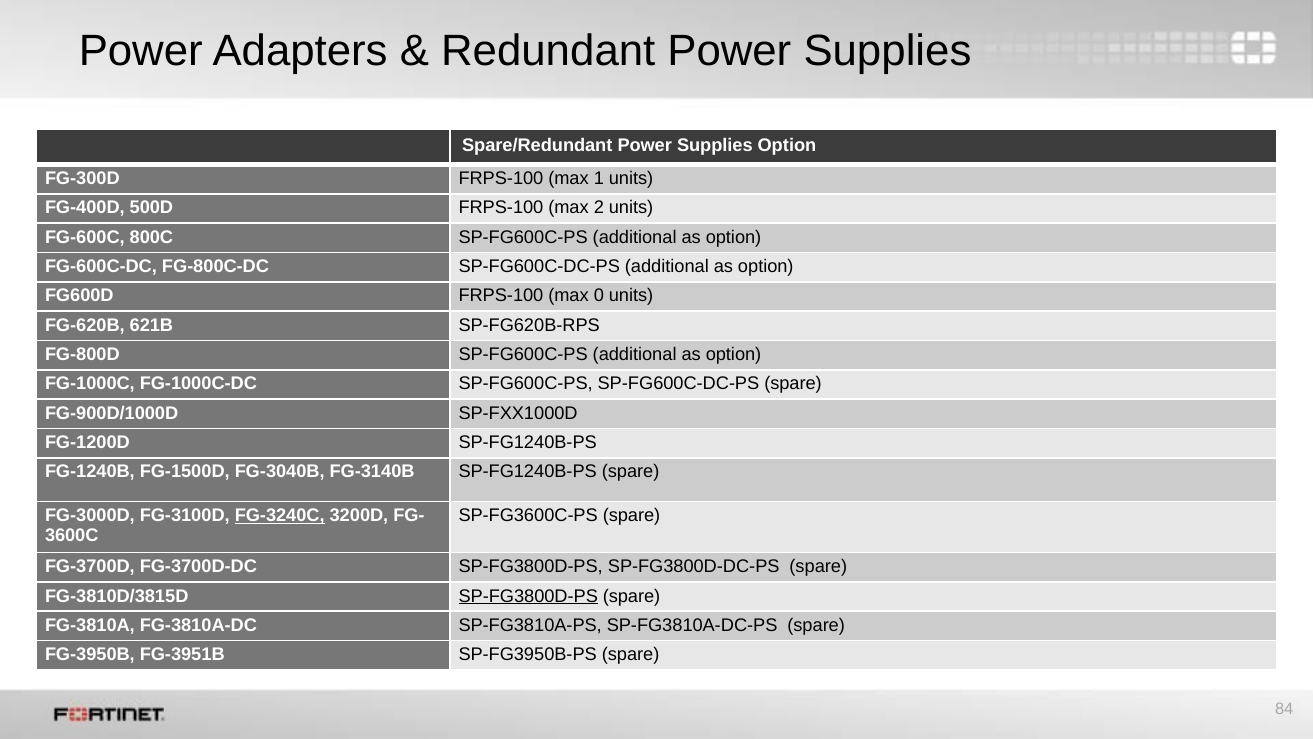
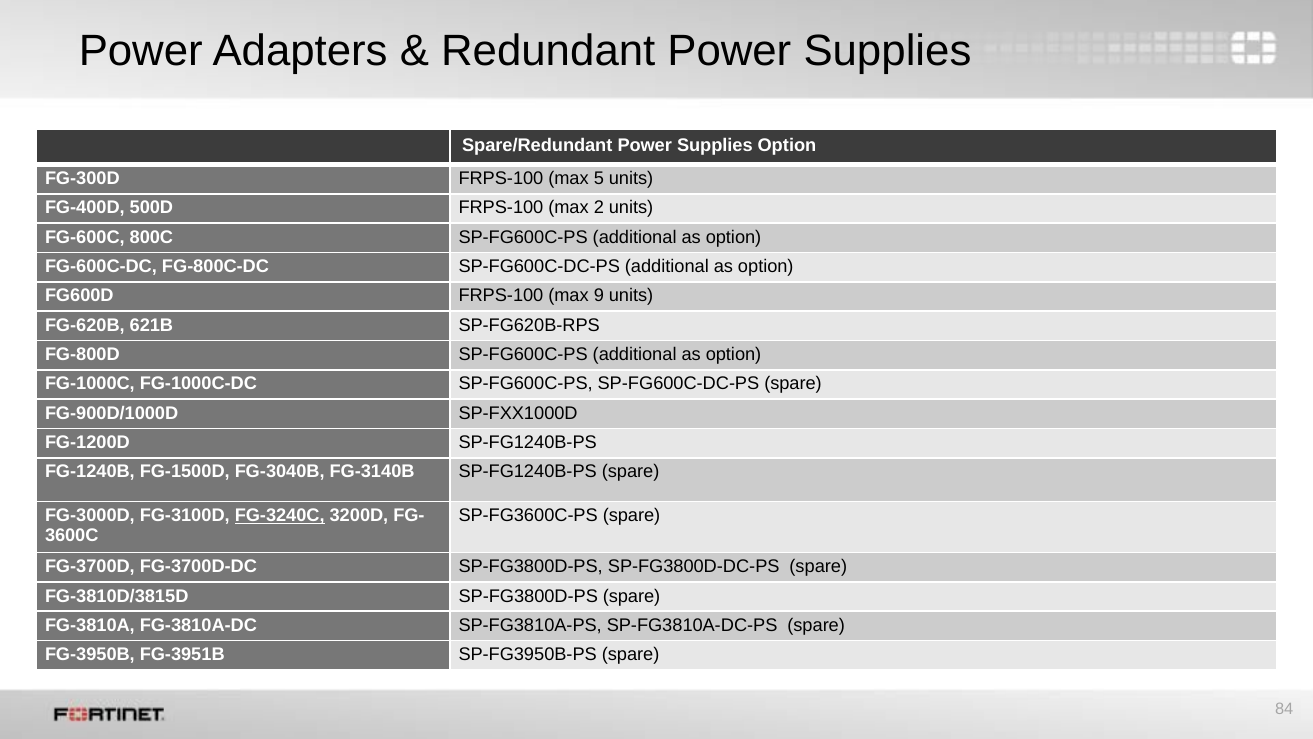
1: 1 -> 5 (599, 179)
0: 0 -> 9 (599, 296)
SP-FG3800D-PS underline: present -> none (528, 596)
